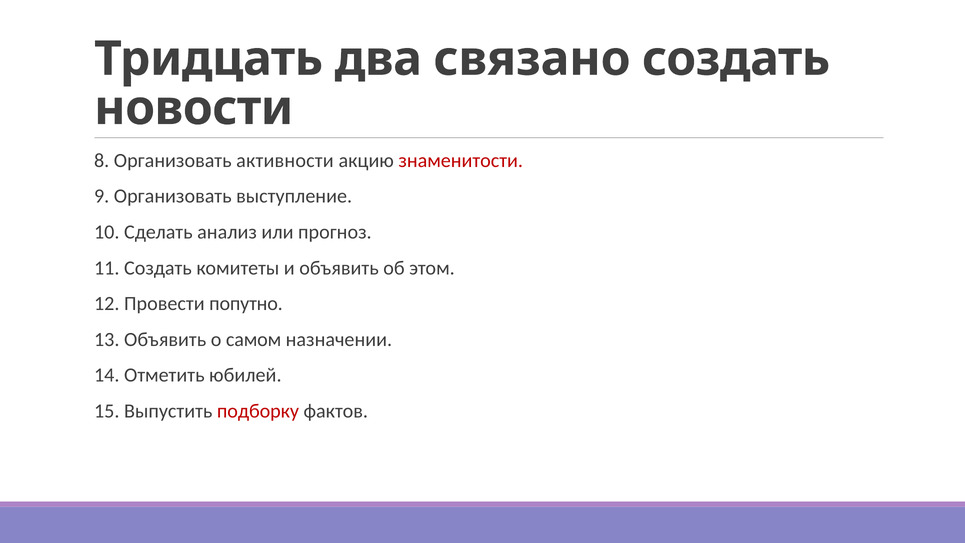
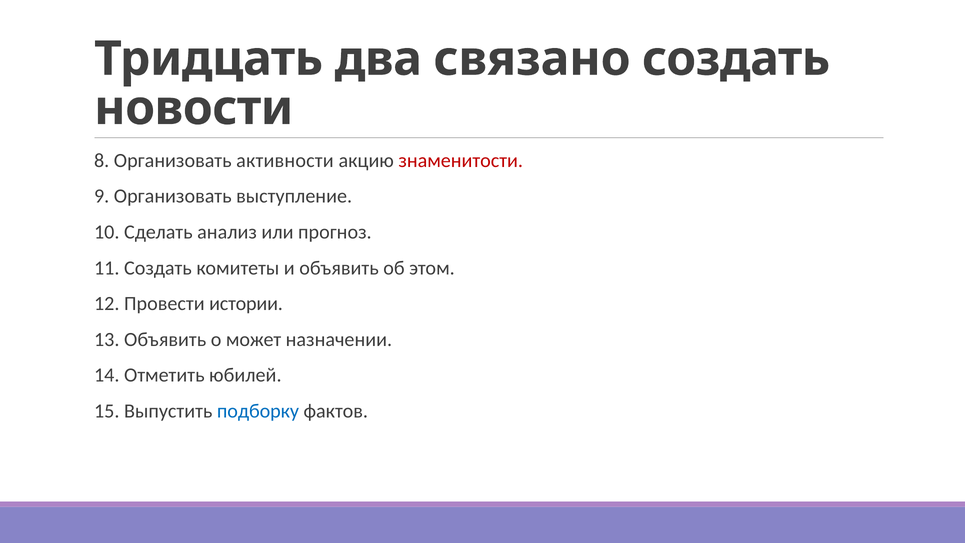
попутно: попутно -> истории (246, 304)
самом: самом -> может (254, 339)
подборку colour: red -> blue (258, 411)
